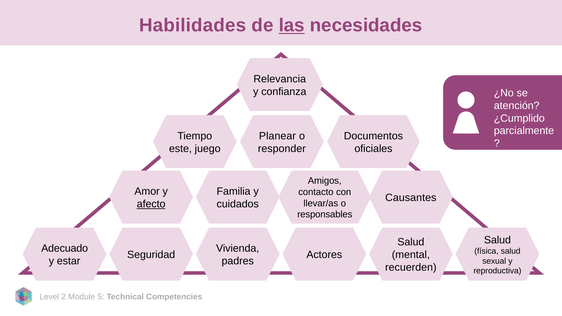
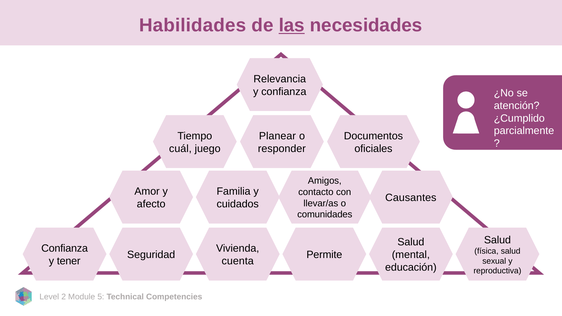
este: este -> cuál (180, 149)
afecto underline: present -> none (151, 204)
responsables: responsables -> comunidades (325, 215)
Adecuado: Adecuado -> Confianza (65, 249)
Actores: Actores -> Permite (324, 255)
estar: estar -> tener (69, 261)
padres: padres -> cuenta (238, 261)
recuerden: recuerden -> educación (411, 268)
